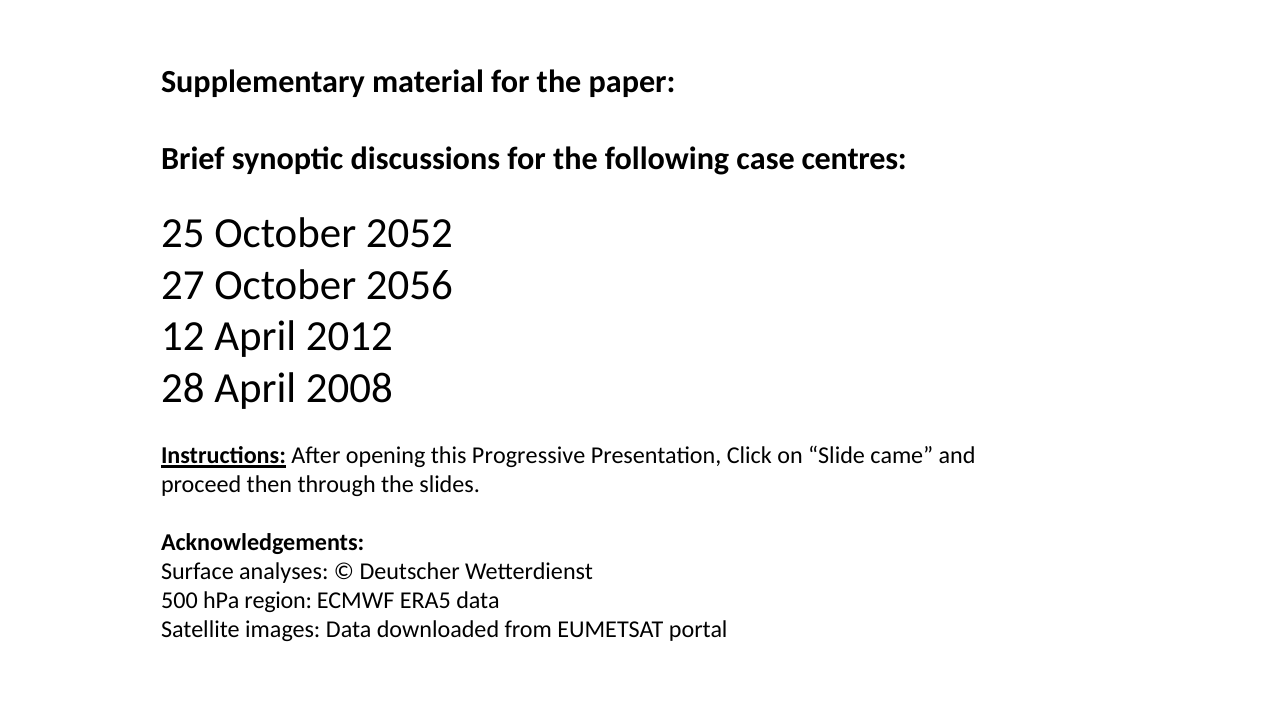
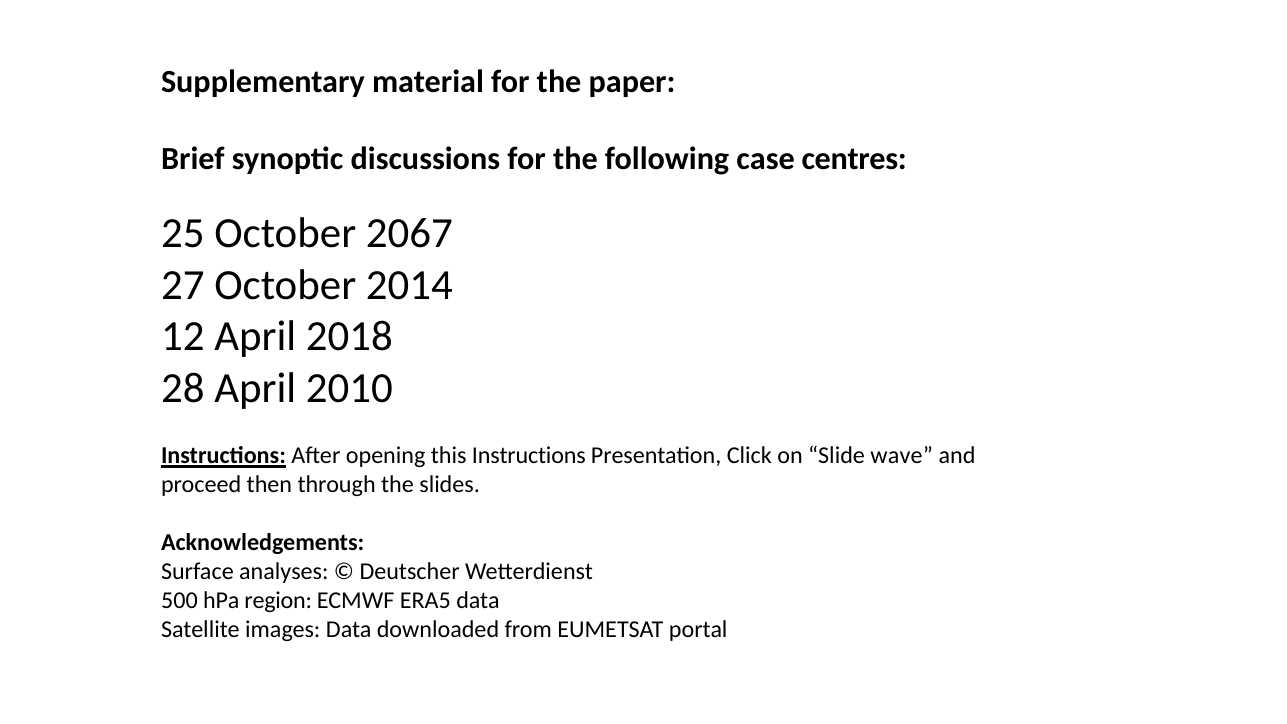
2052: 2052 -> 2067 (409, 234)
2056: 2056 -> 2014 (409, 285)
2012: 2012 -> 2018 (349, 337)
2008: 2008 -> 2010 (349, 388)
this Progressive: Progressive -> Instructions (529, 456)
came: came -> wave (902, 456)
